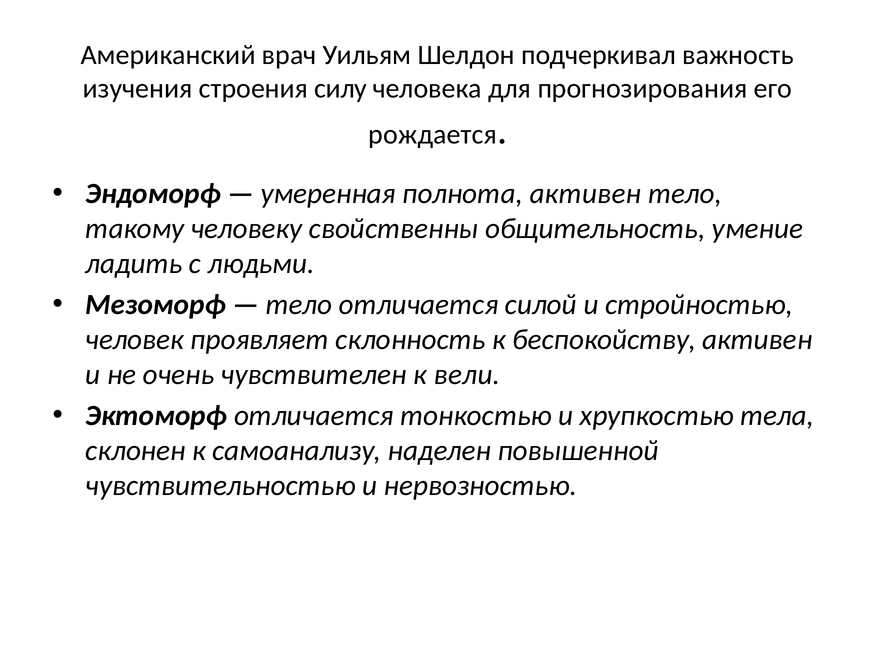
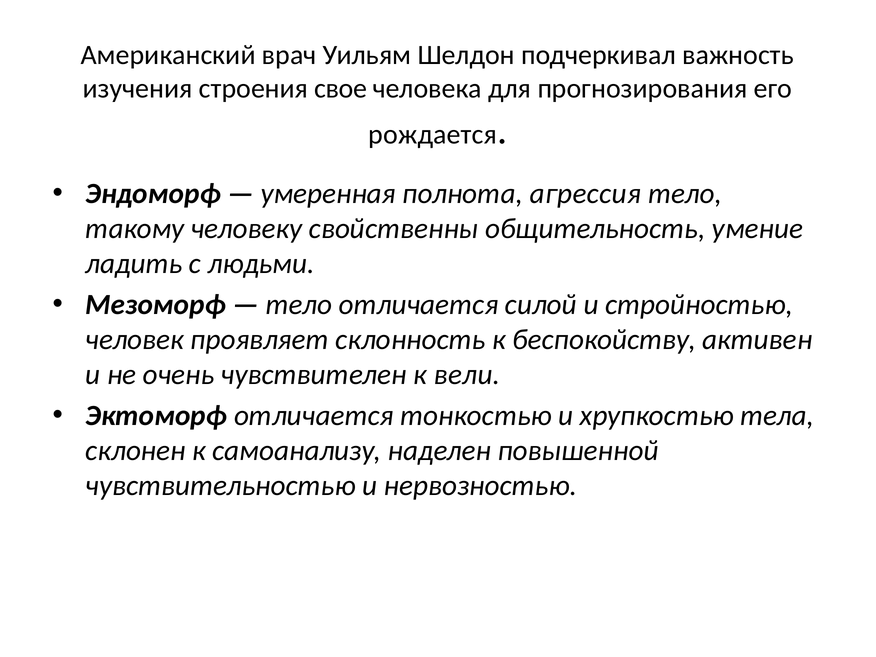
силу: силу -> свое (341, 89)
полнота активен: активен -> агрессия (585, 194)
